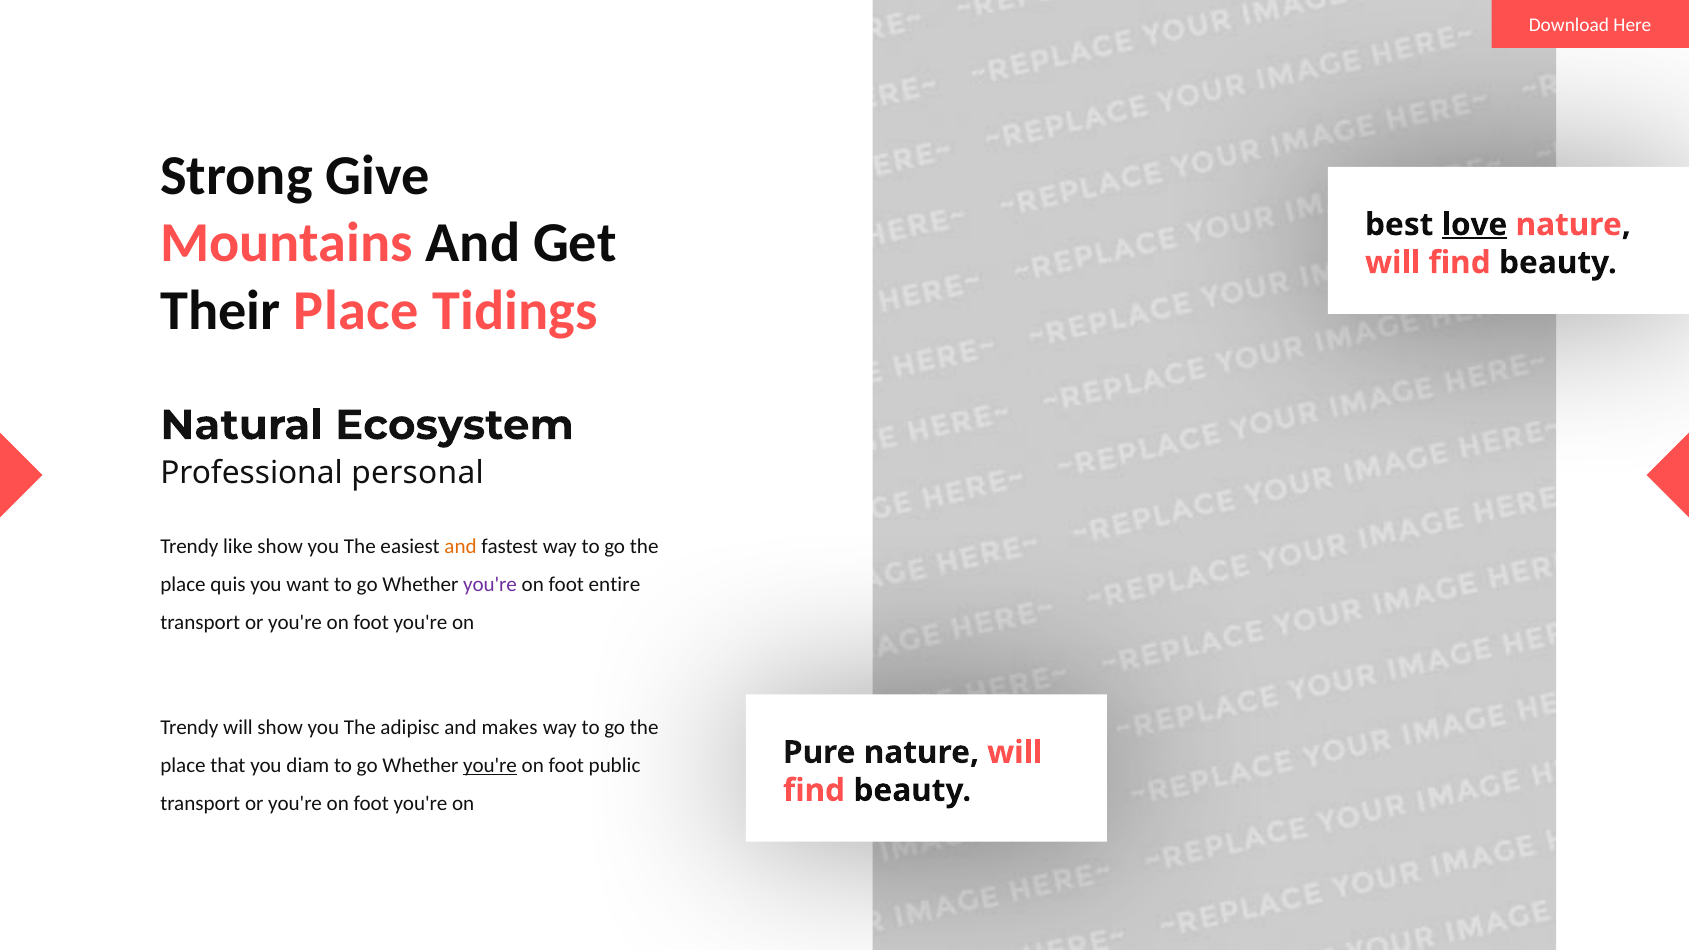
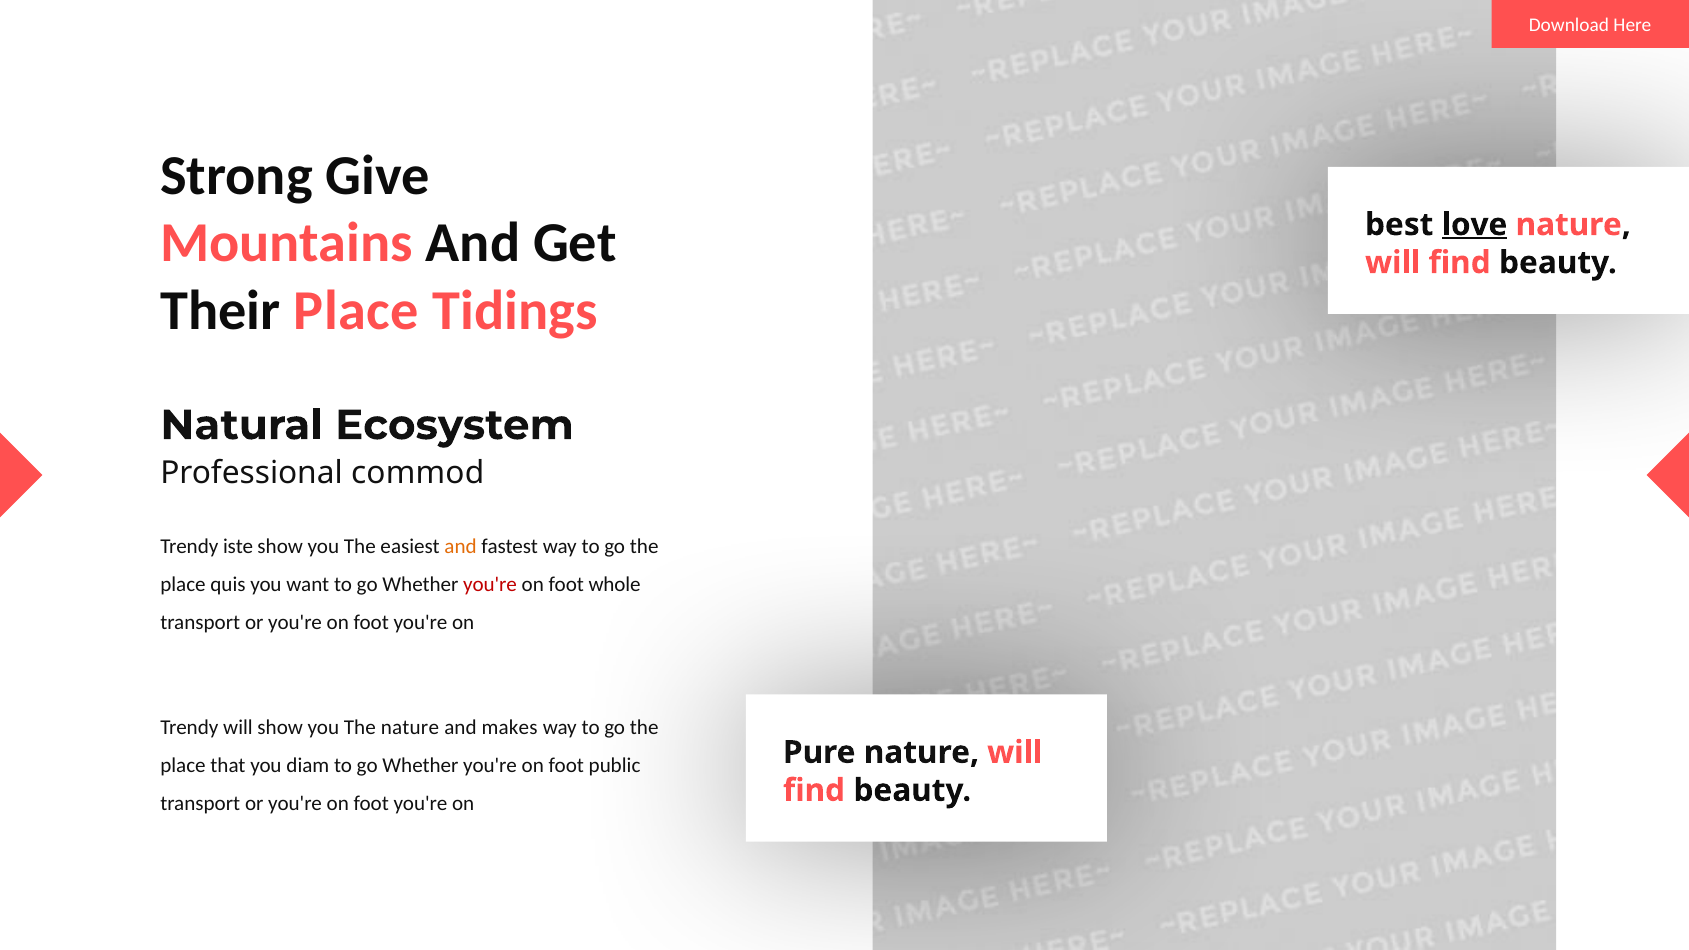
personal: personal -> commod (418, 474)
like: like -> iste (238, 547)
you're colour: purple -> red (490, 585)
entire: entire -> whole (615, 585)
The adipisc: adipisc -> nature (410, 727)
you're underline: present -> none (490, 765)
